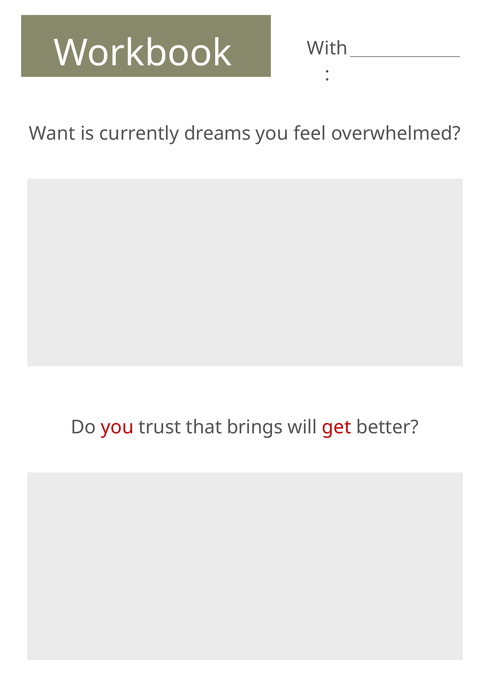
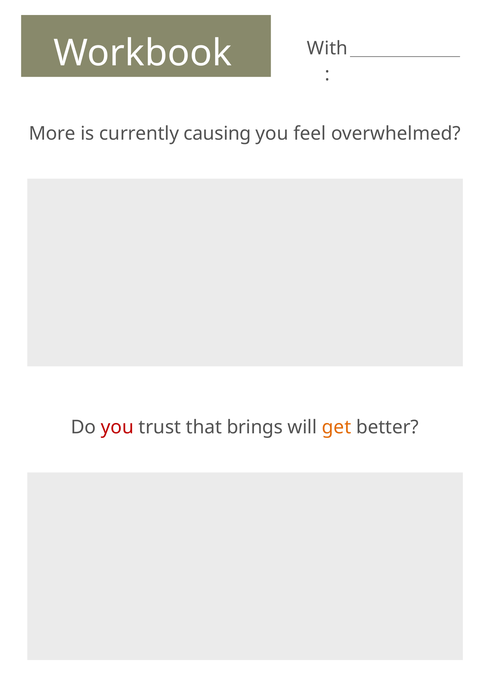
Want: Want -> More (52, 133)
dreams: dreams -> causing (217, 133)
get colour: red -> orange (337, 427)
